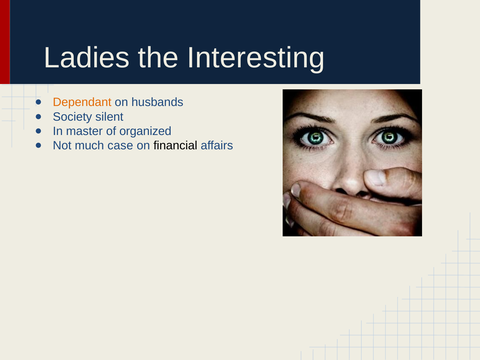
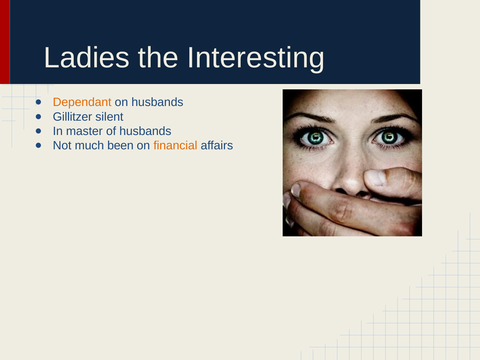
Society: Society -> Gillitzer (72, 117)
of organized: organized -> husbands (145, 131)
case: case -> been (120, 146)
financial colour: black -> orange (175, 146)
